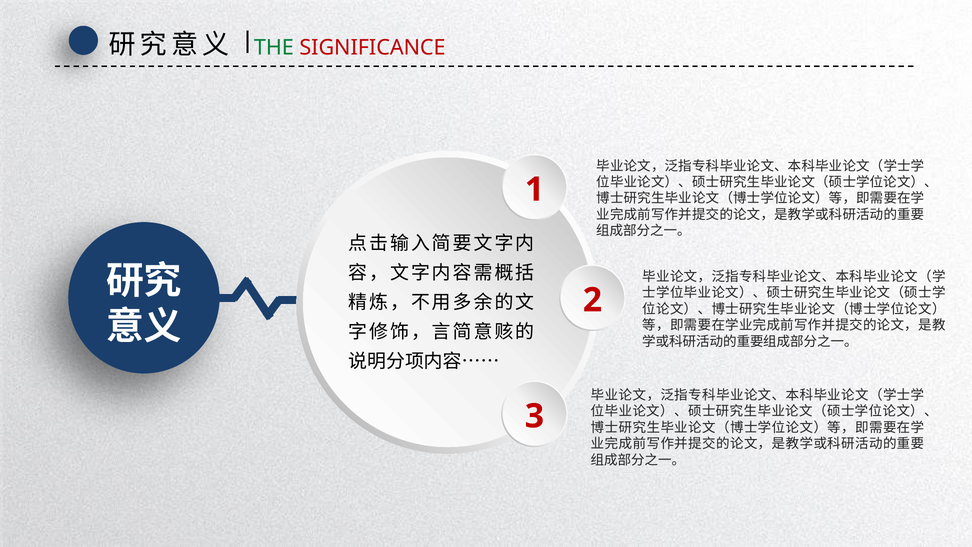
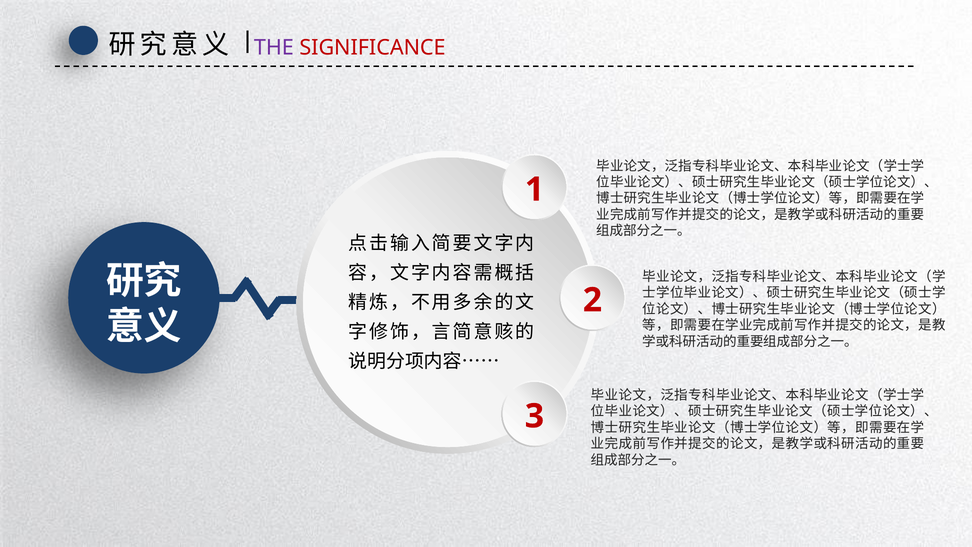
THE colour: green -> purple (274, 48)
